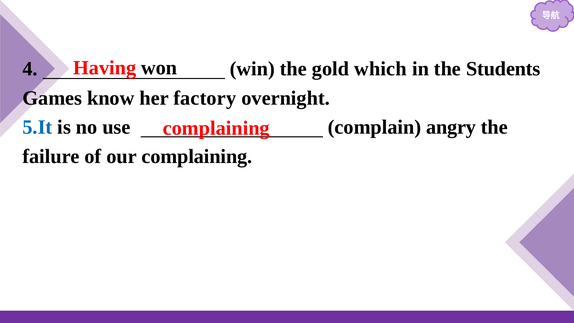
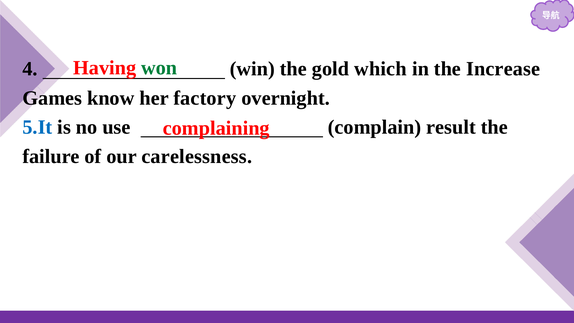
won colour: black -> green (159, 68)
Students: Students -> Increase (503, 69)
angry: angry -> result (451, 127)
our complaining: complaining -> carelessness (197, 156)
